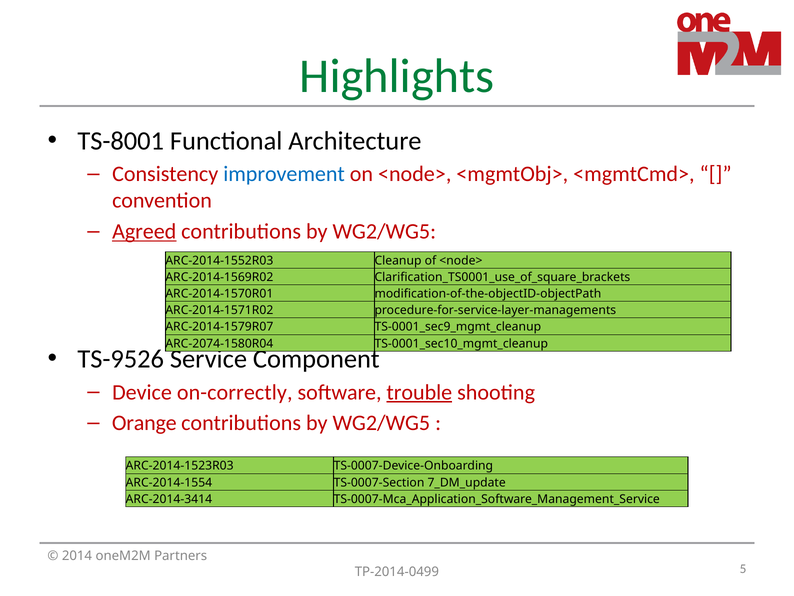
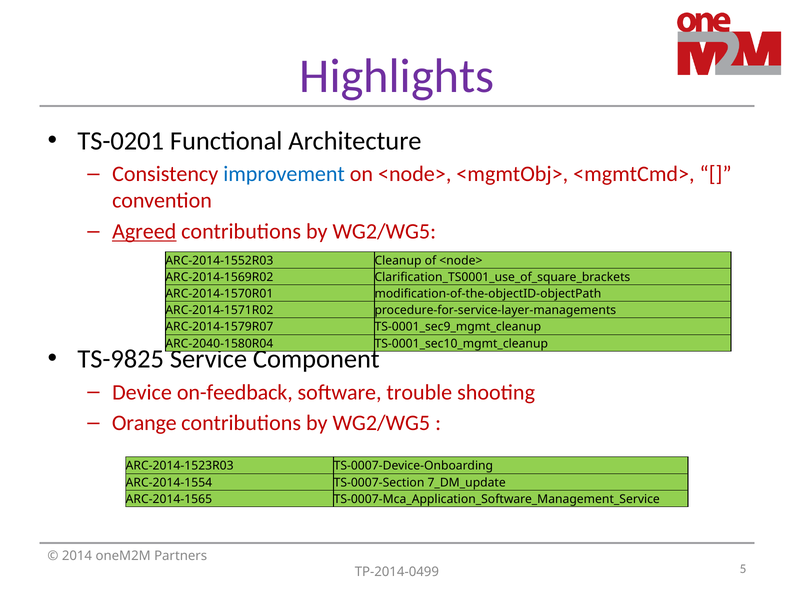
Highlights colour: green -> purple (397, 76)
TS-8001: TS-8001 -> TS-0201 (121, 141)
ARC-2074-1580R04: ARC-2074-1580R04 -> ARC-2040-1580R04 (219, 343)
TS-9526: TS-9526 -> TS-9825 (121, 359)
on-correctly: on-correctly -> on-feedback (235, 392)
trouble underline: present -> none (419, 392)
ARC-2014-3414: ARC-2014-3414 -> ARC-2014-1565 (169, 499)
